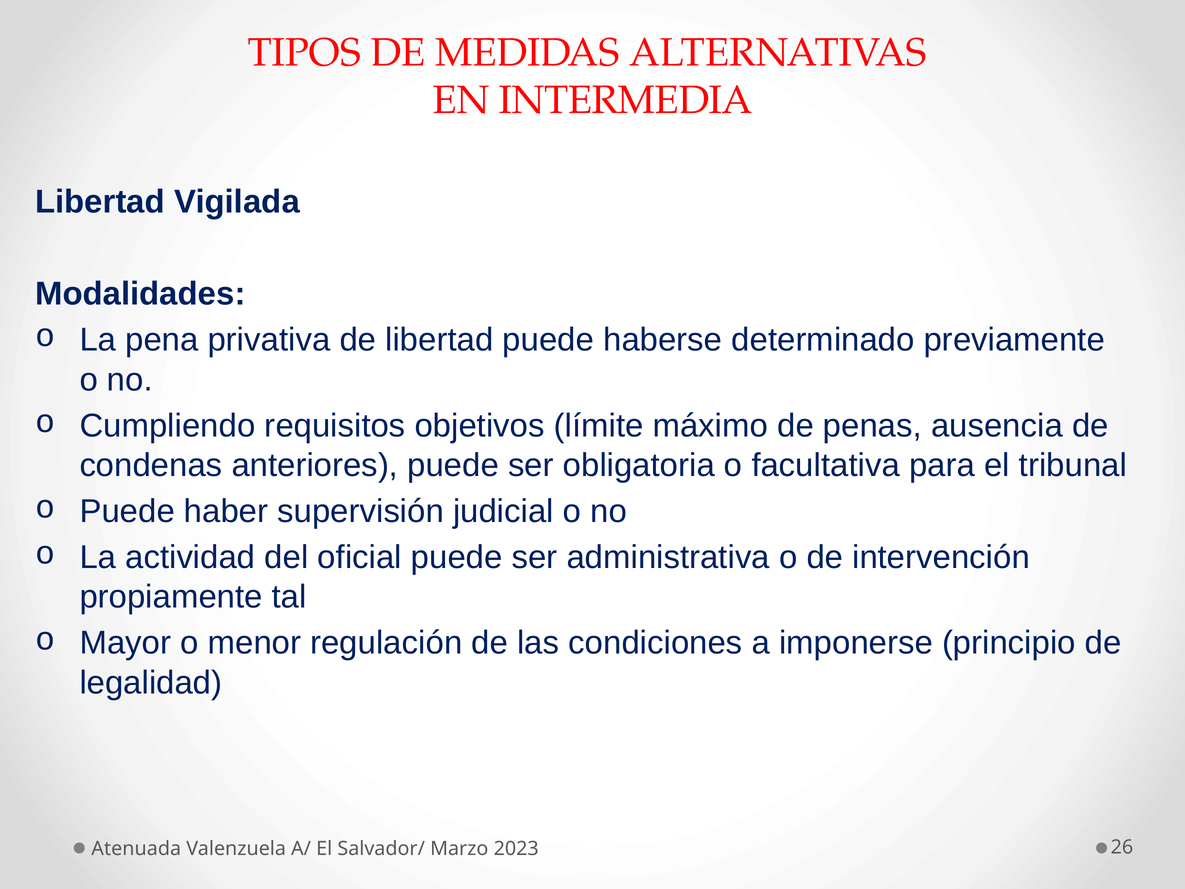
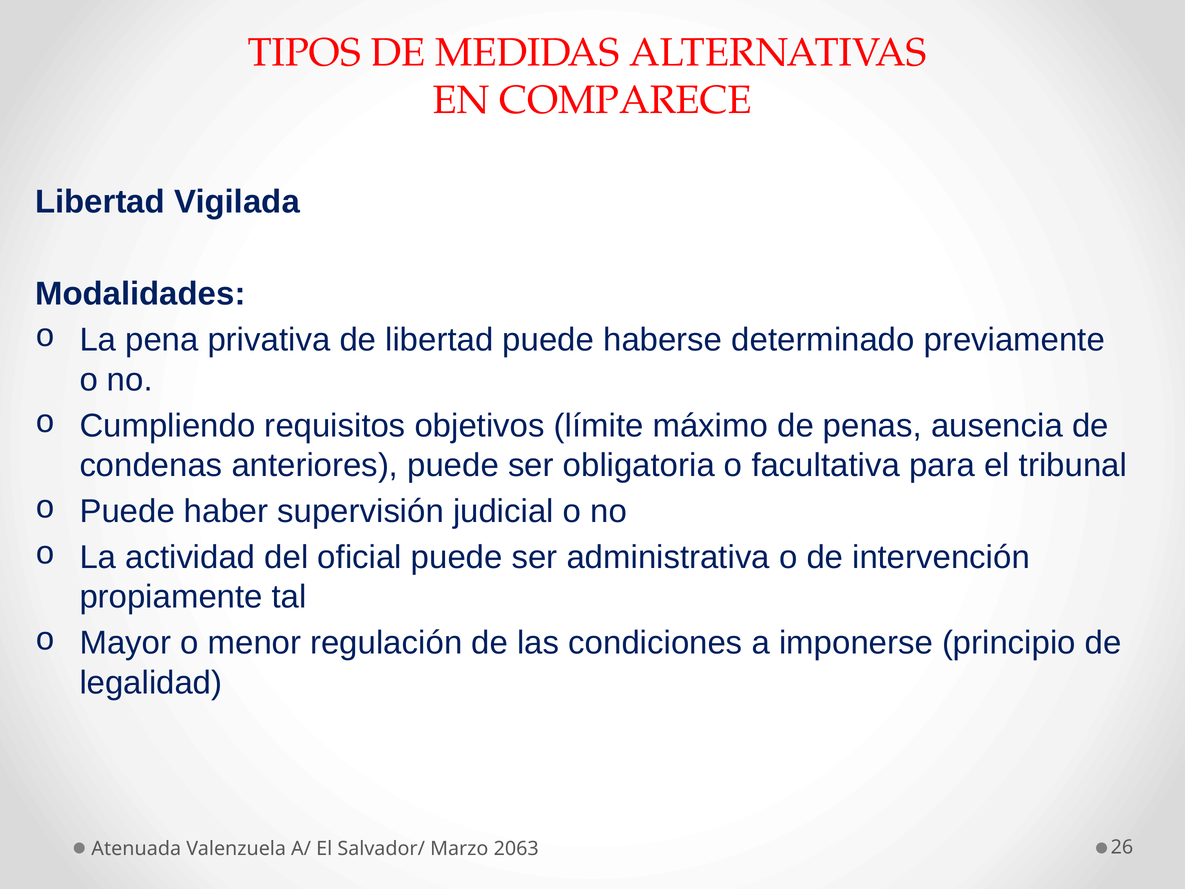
INTERMEDIA: INTERMEDIA -> COMPARECE (626, 100)
2023: 2023 -> 2063 (516, 849)
